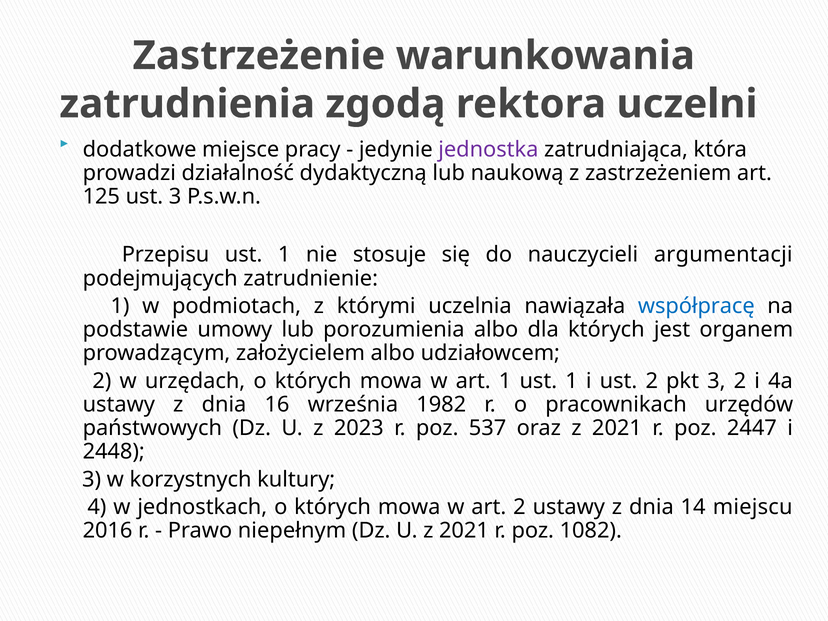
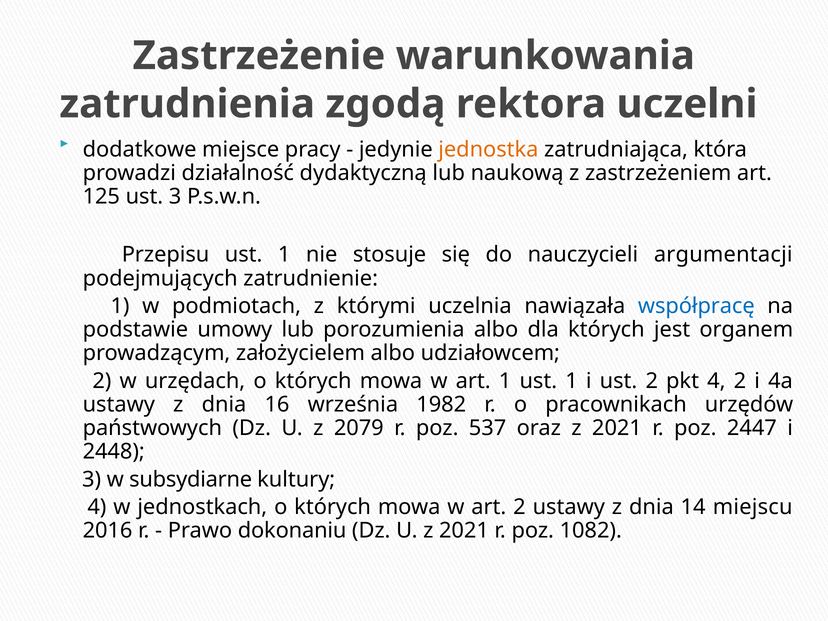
jednostka colour: purple -> orange (488, 149)
pkt 3: 3 -> 4 (716, 381)
2023: 2023 -> 2079 (359, 428)
korzystnych: korzystnych -> subsydiarne (191, 479)
niepełnym: niepełnym -> dokonaniu (292, 531)
